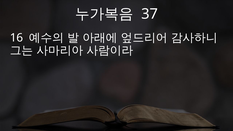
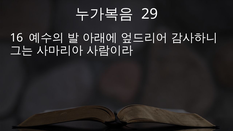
37: 37 -> 29 (150, 14)
